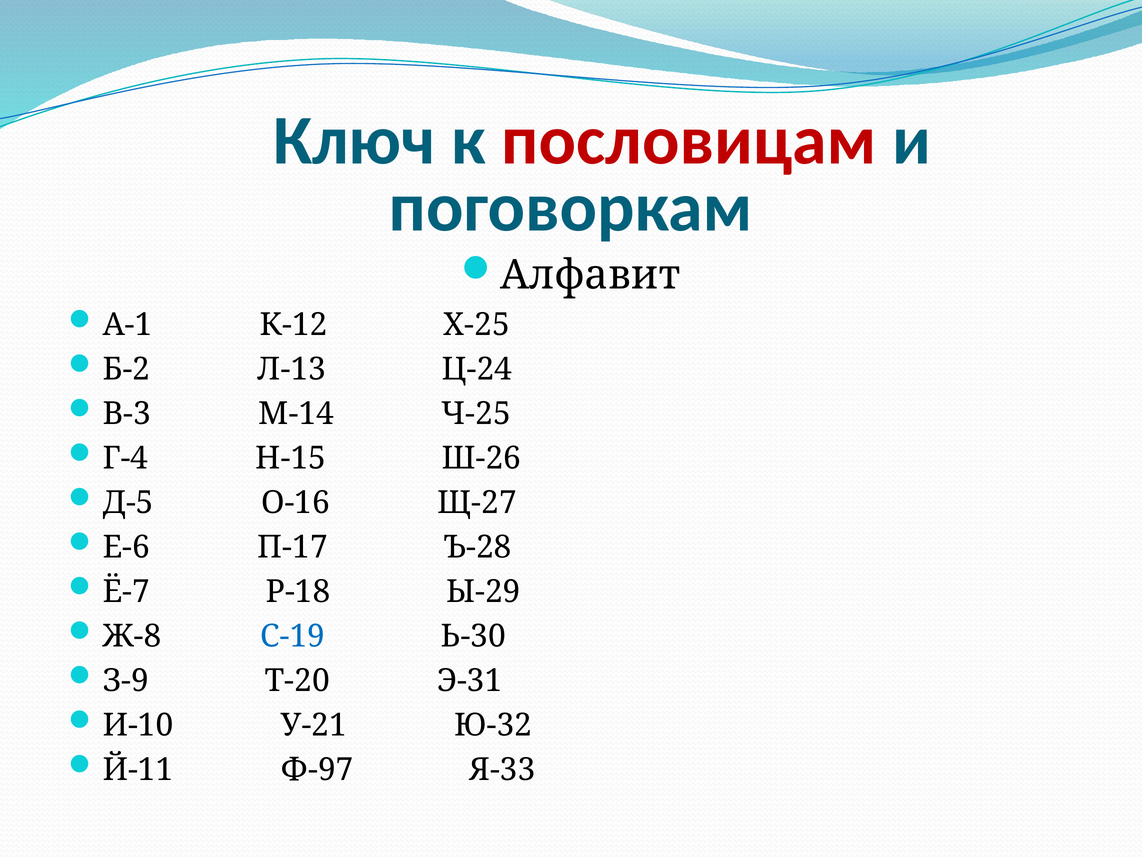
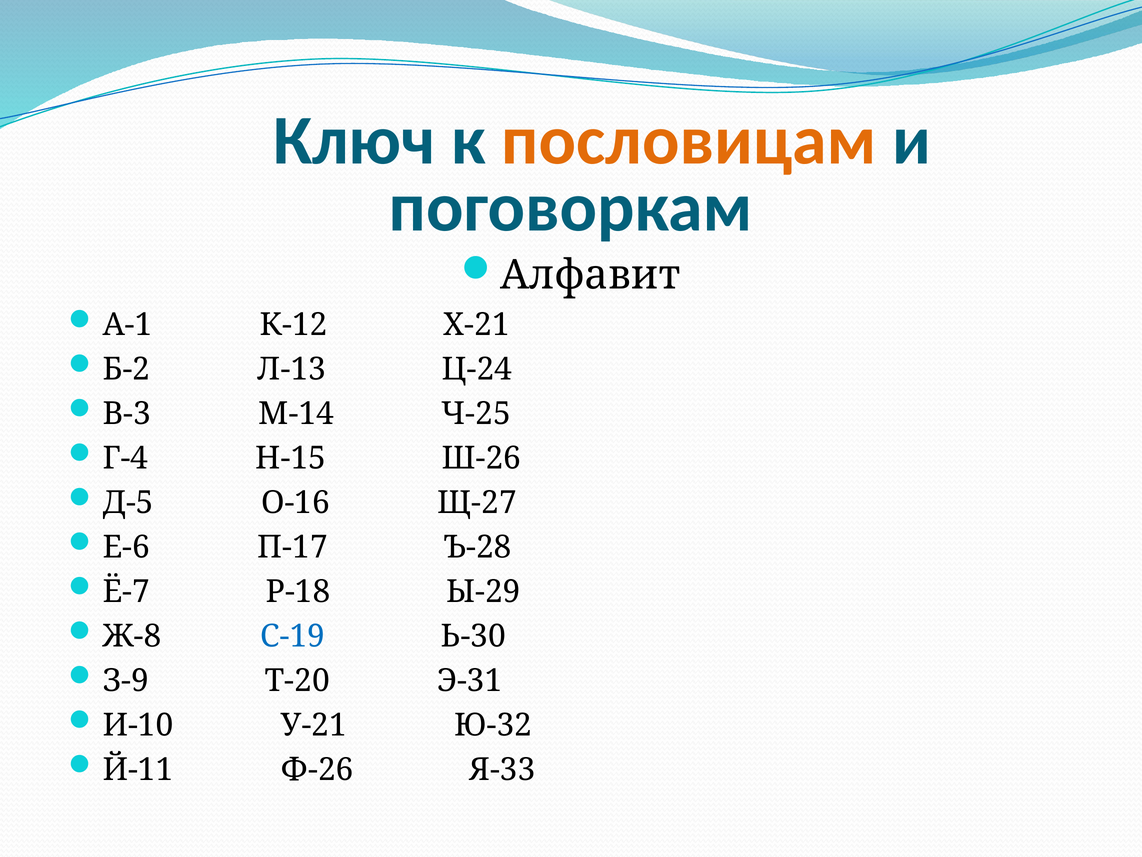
пословицам colour: red -> orange (689, 141)
Х-25: Х-25 -> Х-21 (477, 325)
Ф-97: Ф-97 -> Ф-26 (317, 769)
